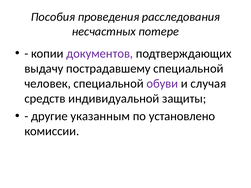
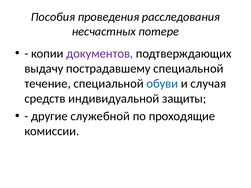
человек: человек -> течение (48, 84)
обуви colour: purple -> blue (162, 84)
указанным: указанным -> служебной (100, 116)
установлено: установлено -> проходящие (182, 116)
